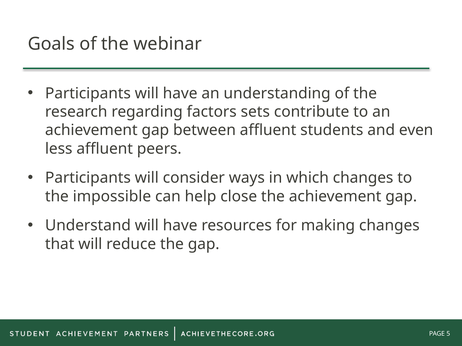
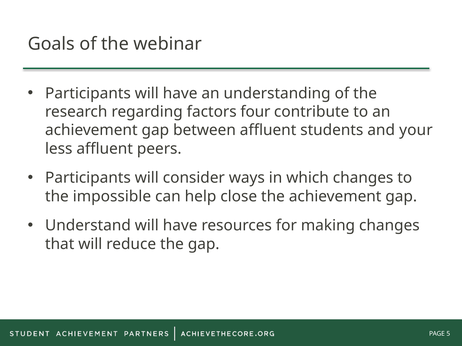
sets: sets -> four (255, 112)
even: even -> your (416, 130)
